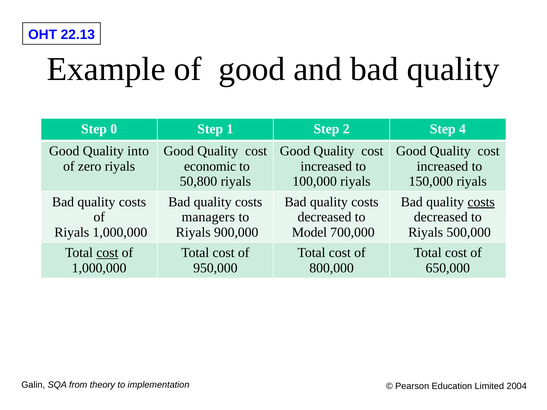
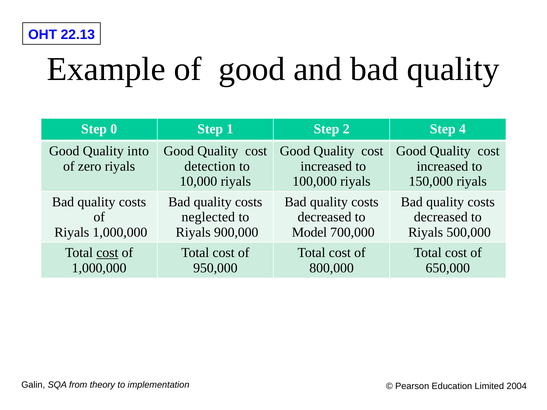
economic: economic -> detection (210, 166)
50,800: 50,800 -> 10,000 (198, 181)
costs underline: present -> none (481, 202)
managers: managers -> neglected (208, 217)
